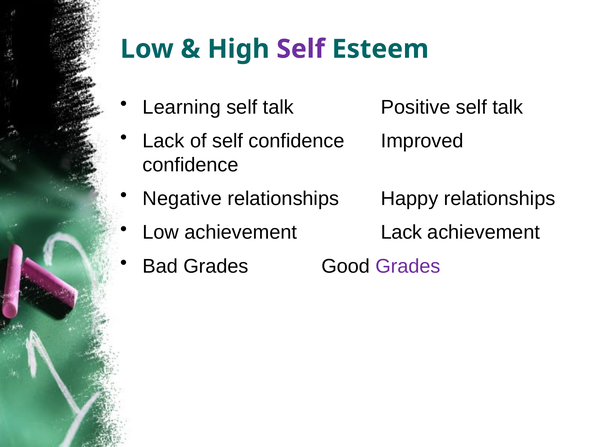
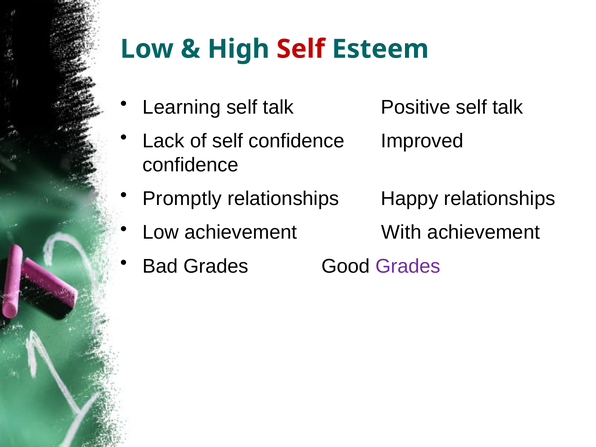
Self colour: purple -> red (301, 49)
Negative: Negative -> Promptly (182, 199)
achievement Lack: Lack -> With (401, 232)
